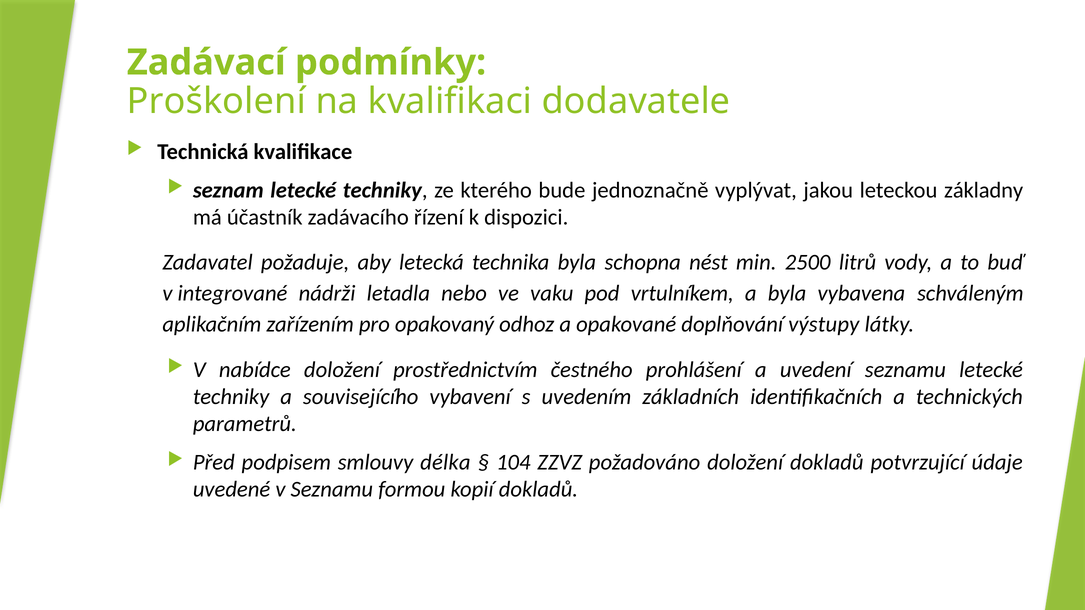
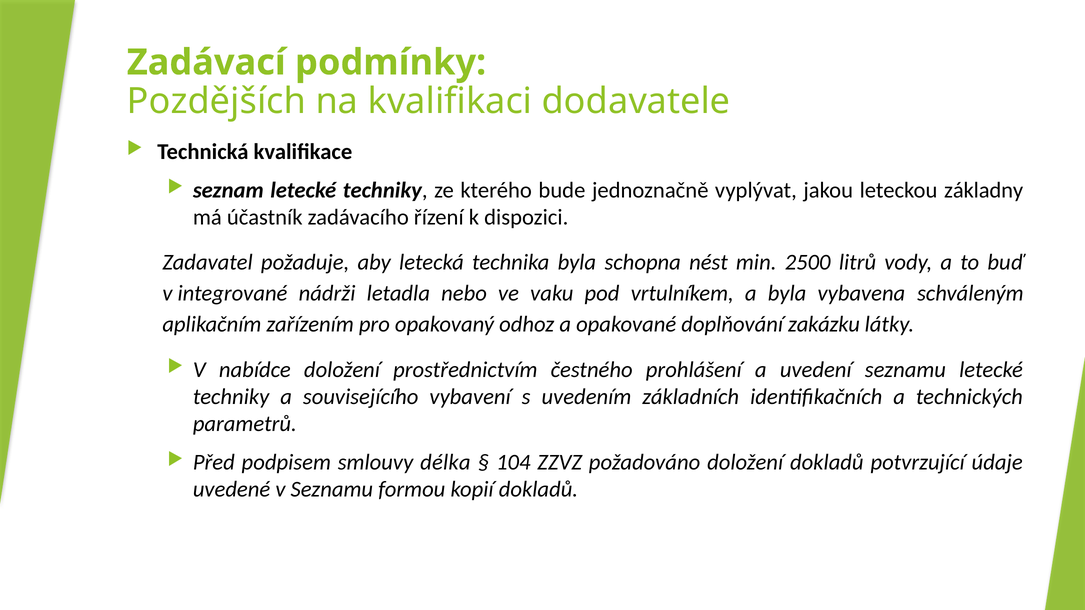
Proškolení: Proškolení -> Pozdějších (216, 102)
výstupy: výstupy -> zakázku (824, 325)
